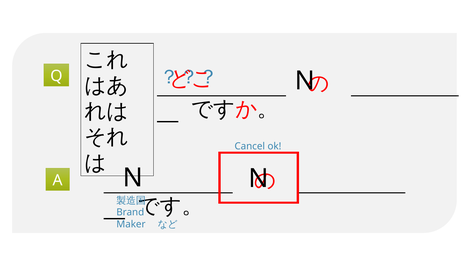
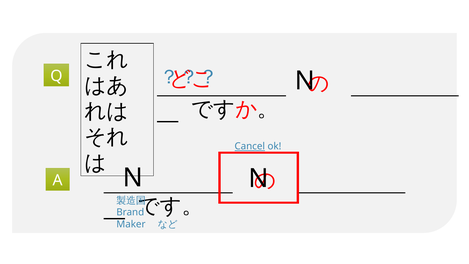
Cancel underline: none -> present (250, 146)
